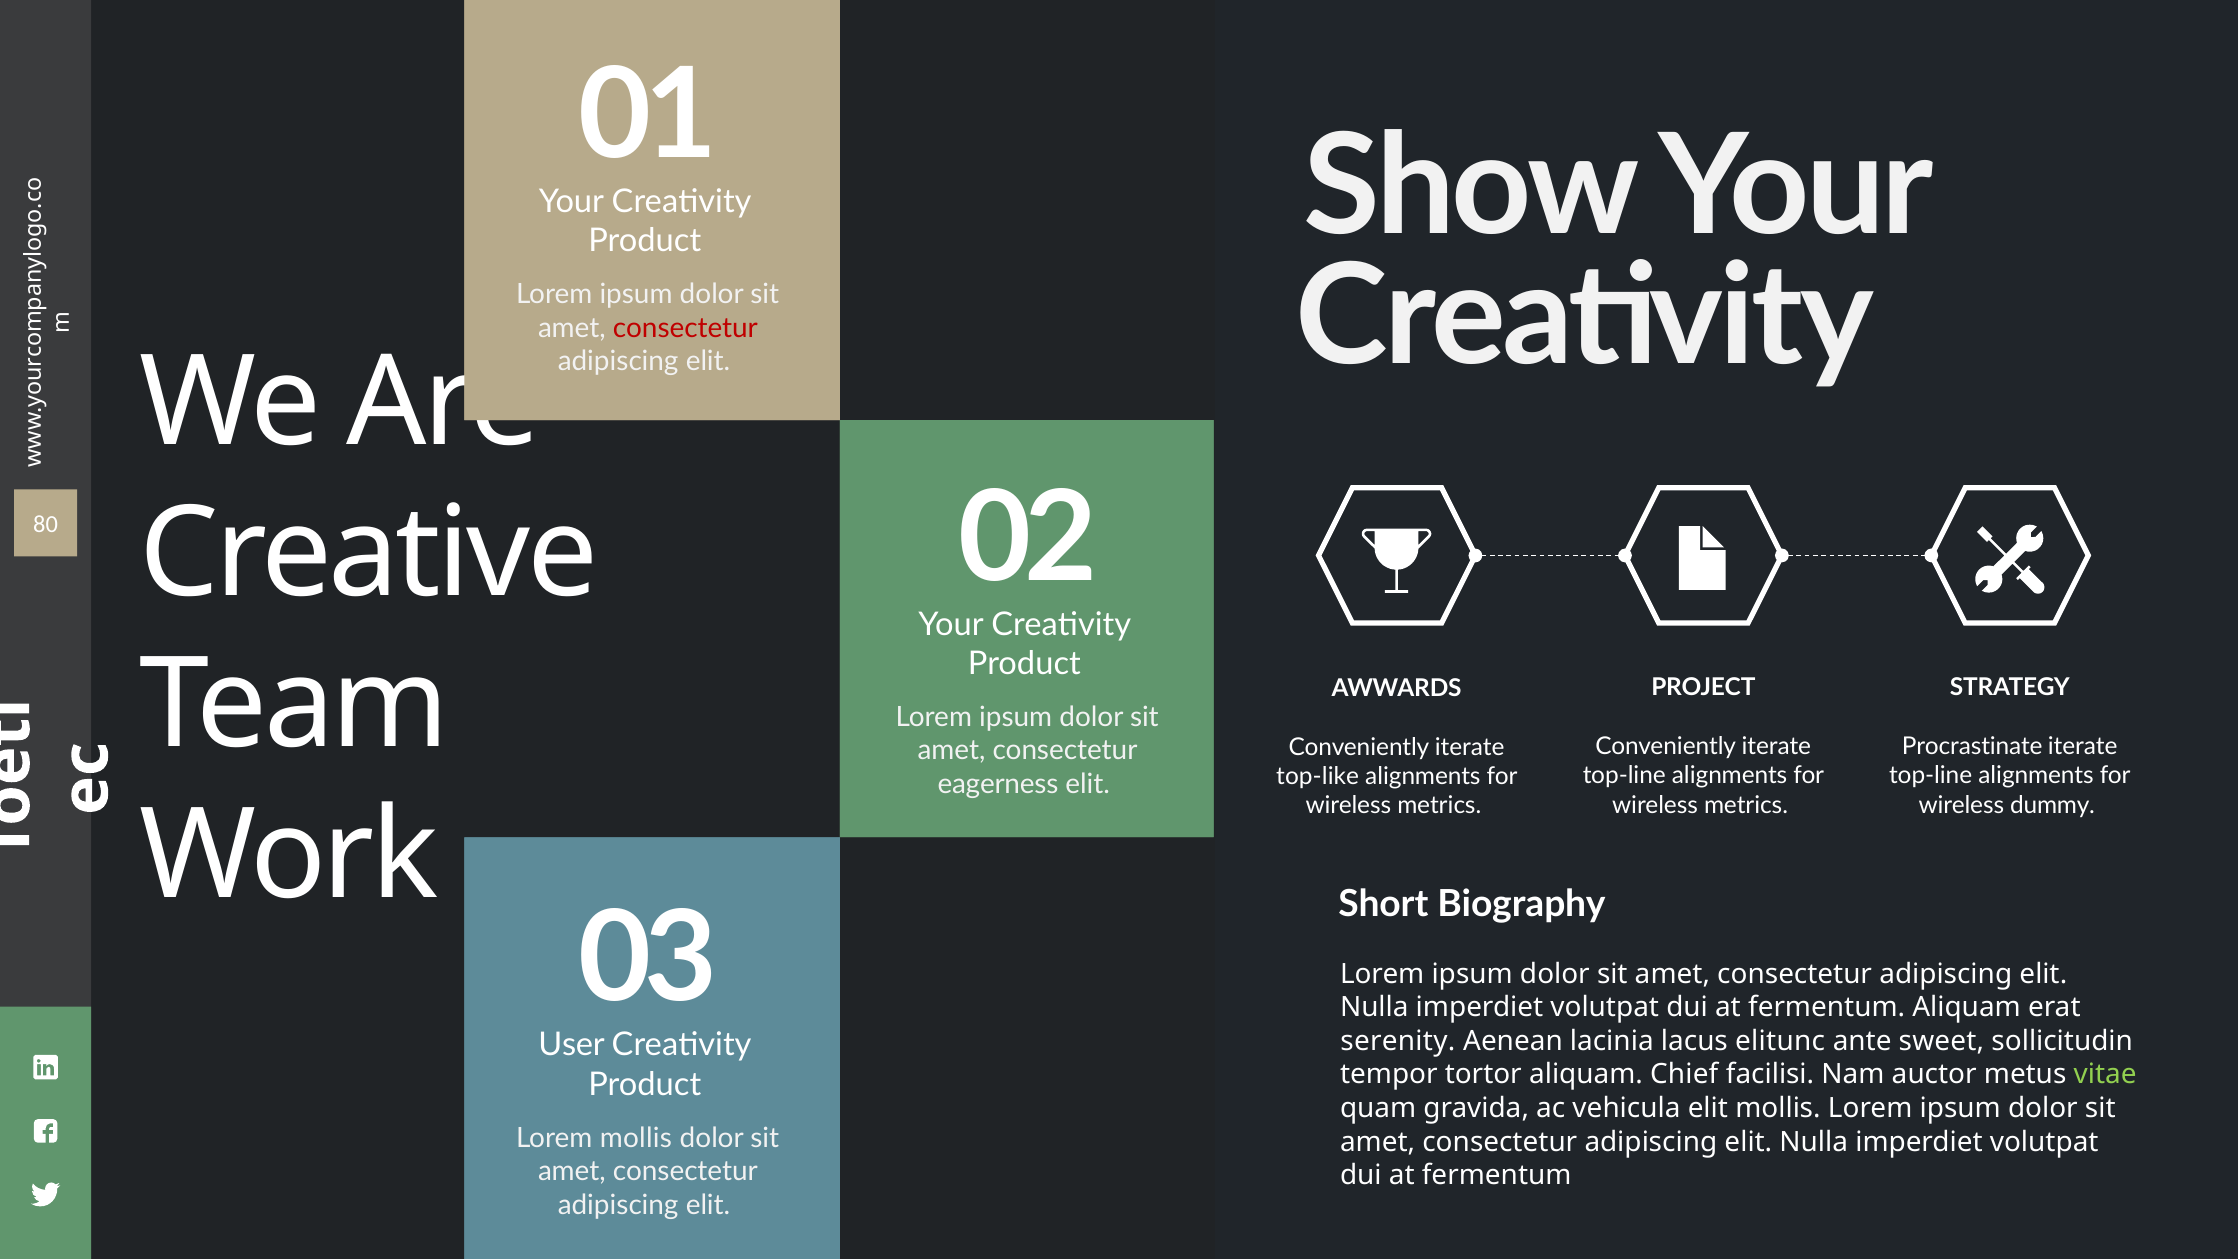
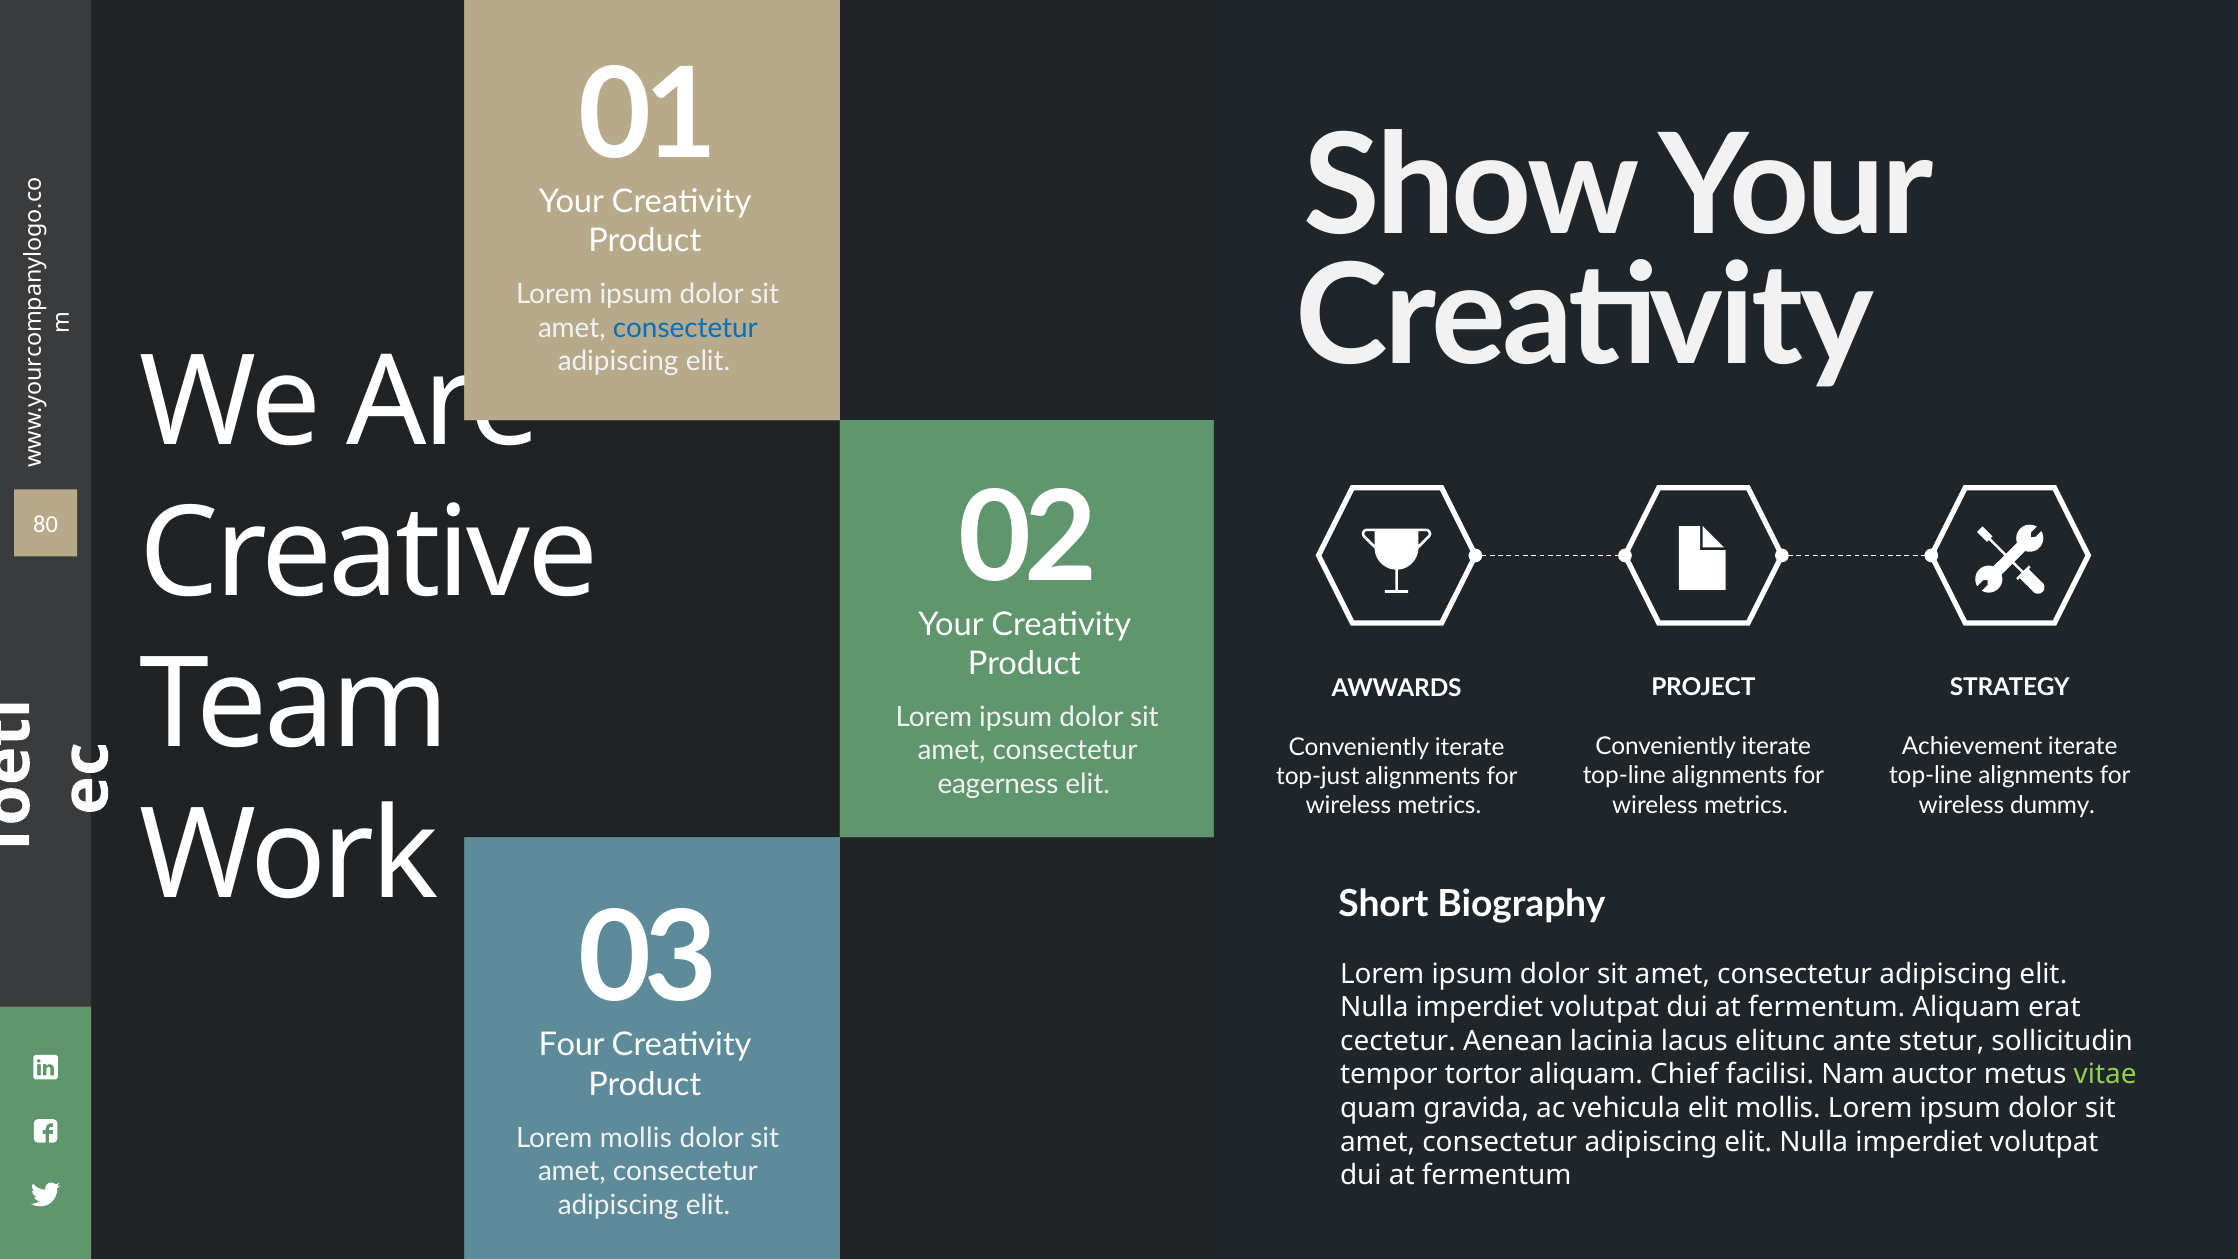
consectetur colour: red -> blue (685, 328)
Procrastinate: Procrastinate -> Achievement (1972, 746)
top-like: top-like -> top-just (1318, 776)
User: User -> Four (572, 1045)
serenity: serenity -> cectetur (1398, 1041)
sweet: sweet -> stetur (1942, 1041)
